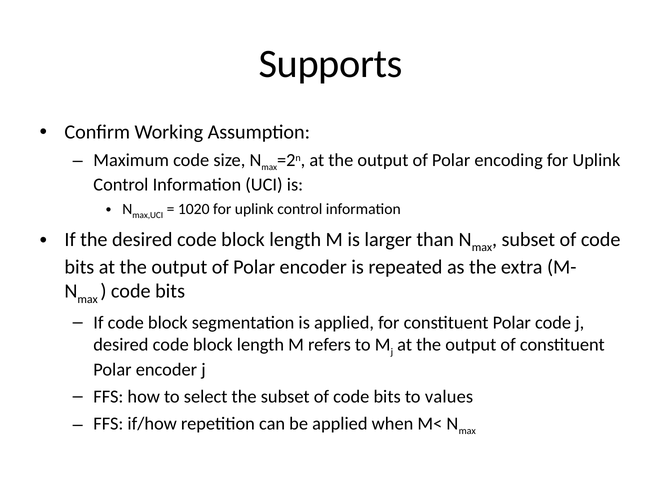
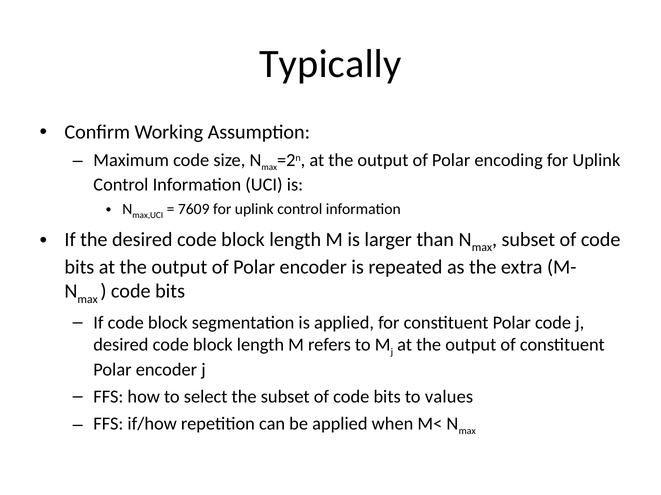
Supports: Supports -> Typically (330, 64)
1020: 1020 -> 7609 (194, 209)
